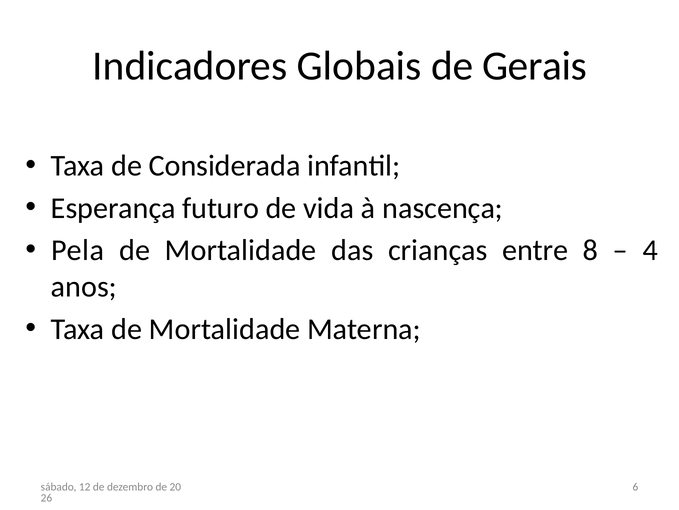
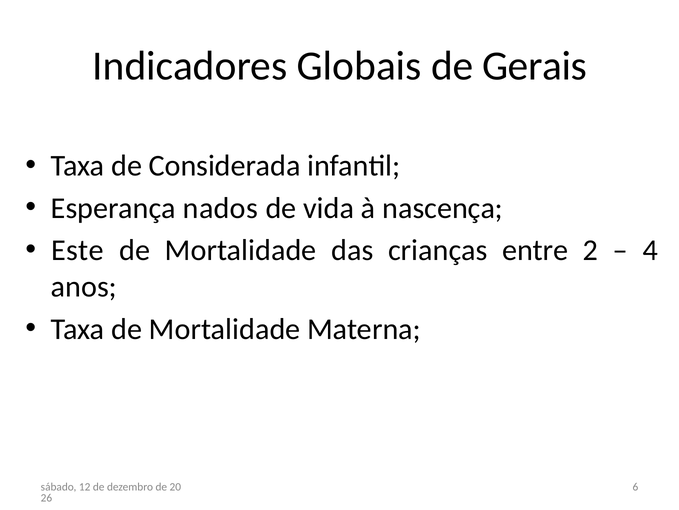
futuro: futuro -> nados (220, 208)
Pela: Pela -> Este (78, 250)
8: 8 -> 2 (591, 250)
